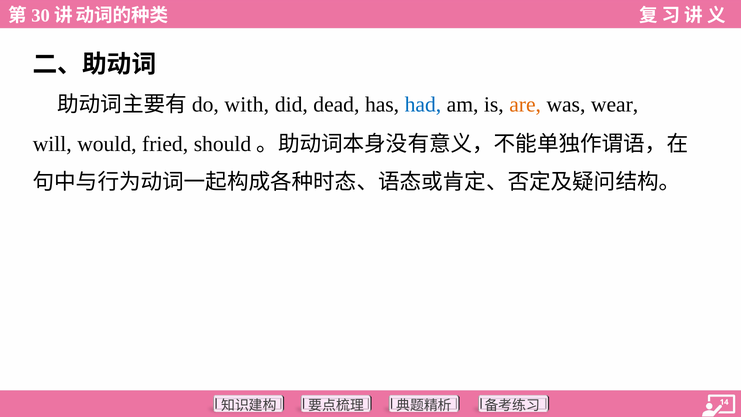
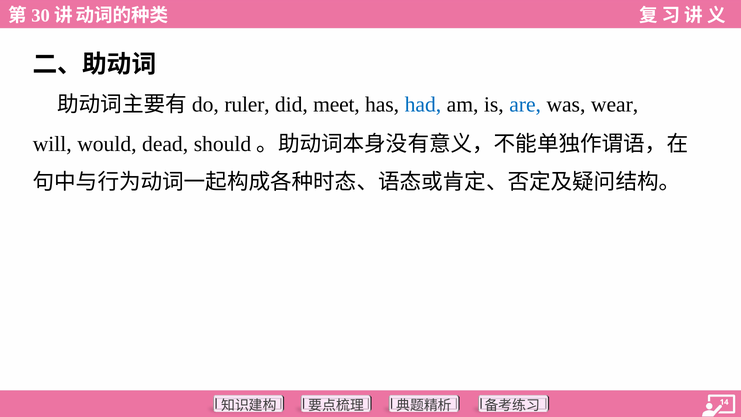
with: with -> ruler (247, 105)
dead: dead -> meet (336, 105)
are colour: orange -> blue (525, 105)
fried: fried -> dead (165, 144)
